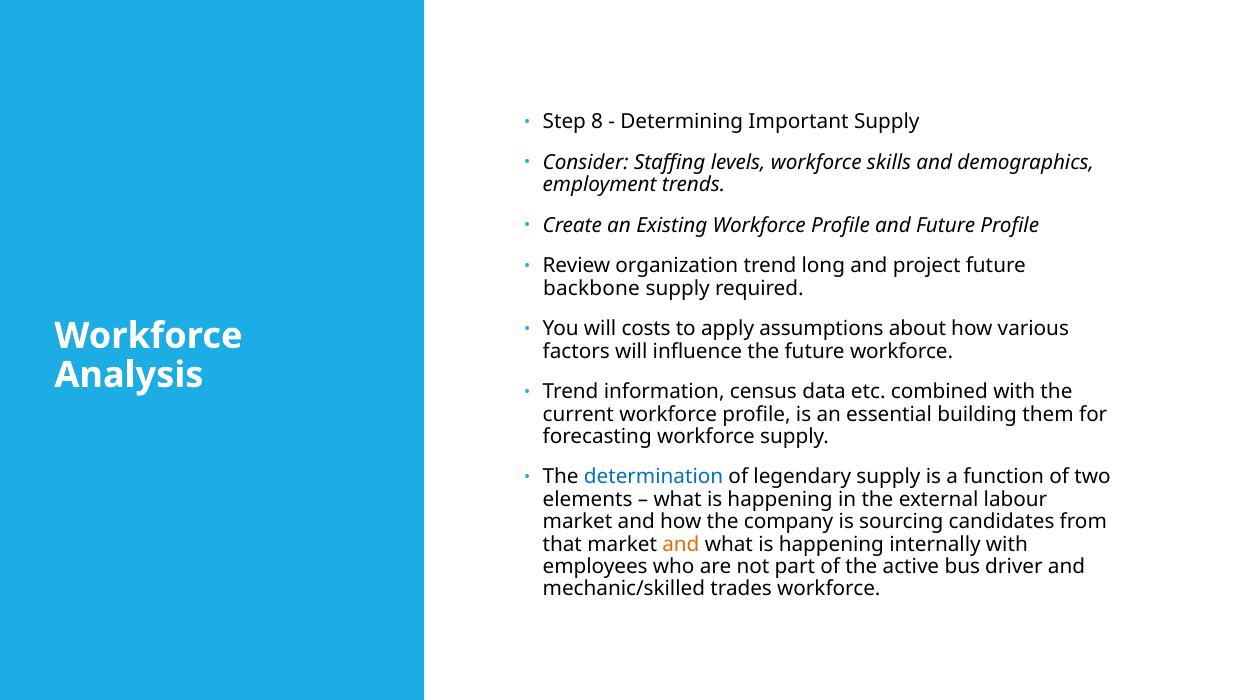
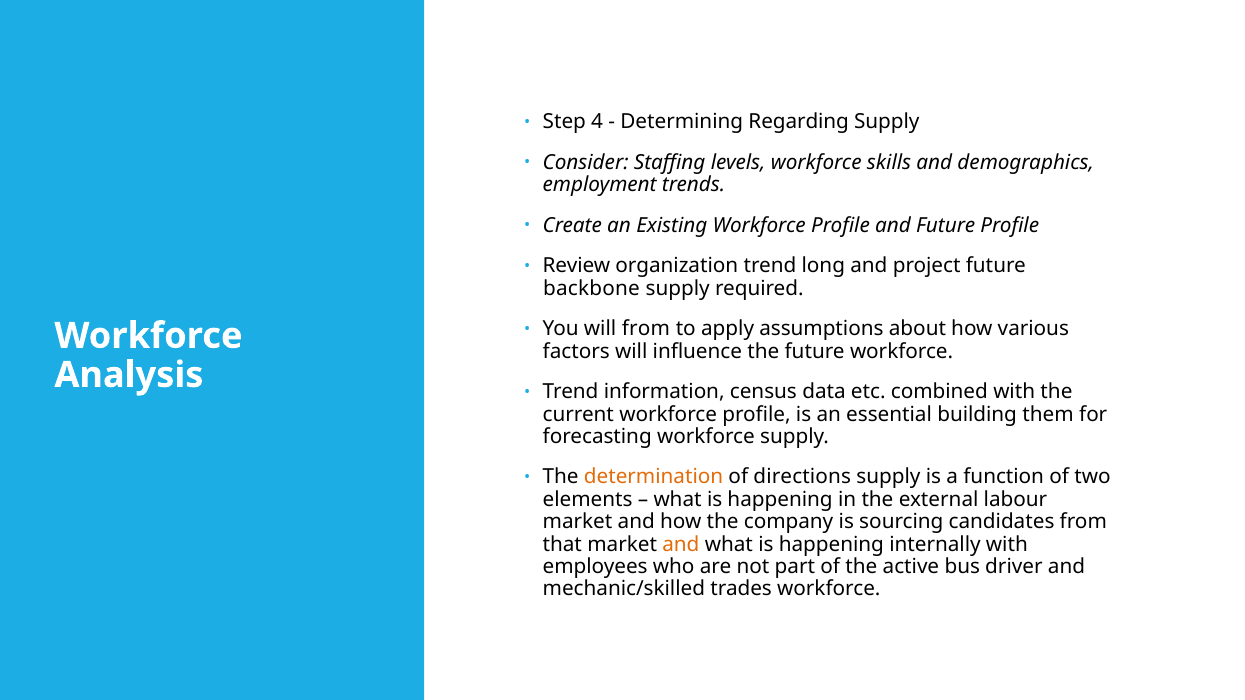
8: 8 -> 4 (597, 122)
Important: Important -> Regarding (799, 122)
will costs: costs -> from (646, 329)
determination colour: blue -> orange (654, 477)
legendary: legendary -> directions (802, 477)
